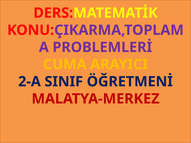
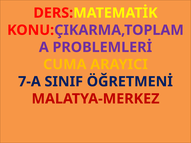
2-A: 2-A -> 7-A (29, 82)
